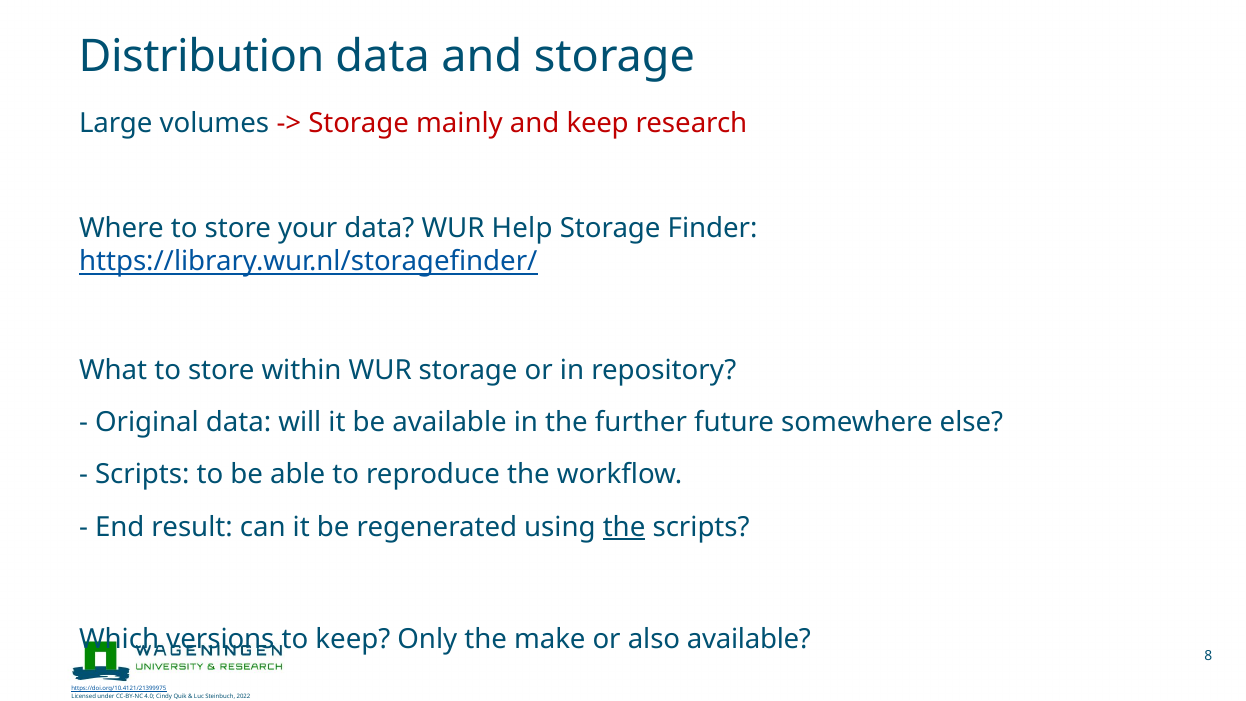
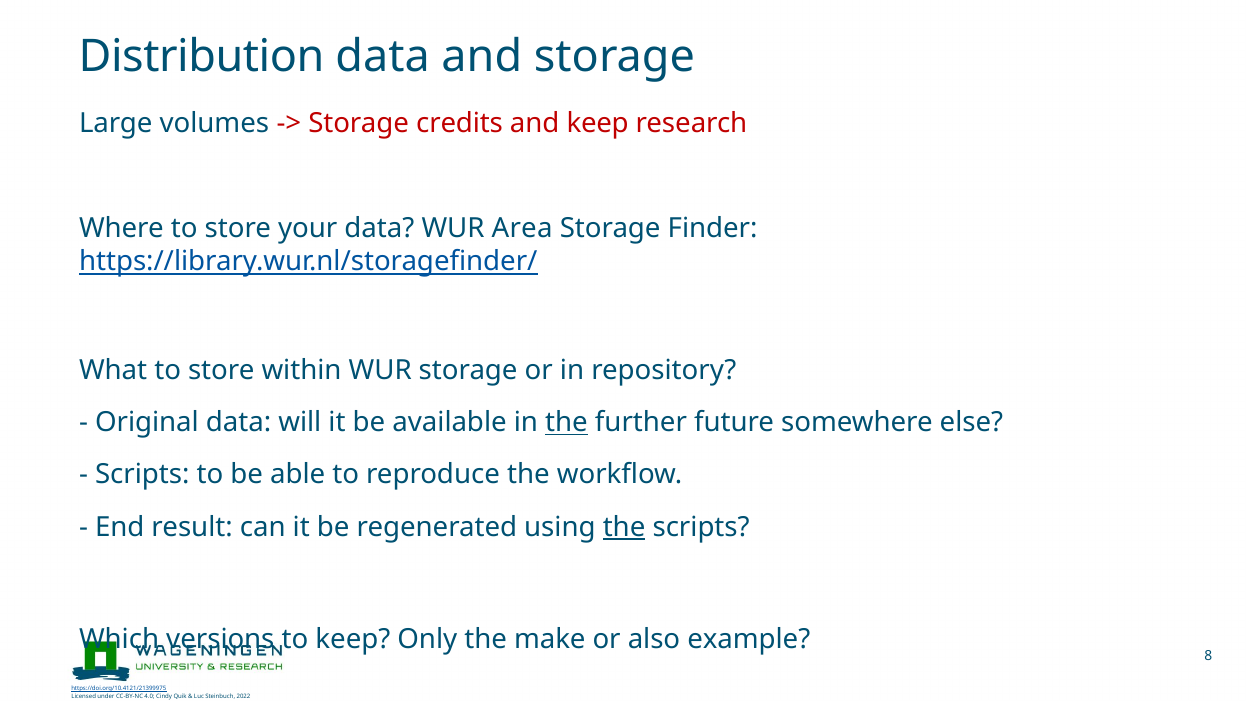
mainly: mainly -> credits (460, 124)
Help: Help -> Area (522, 228)
the underline: none -> present (566, 422)
also available: available -> example (749, 640)
